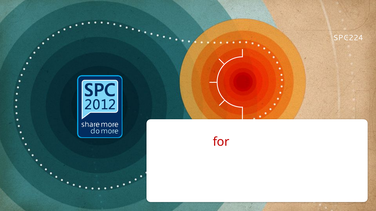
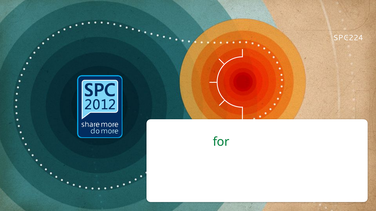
for colour: red -> green (221, 142)
